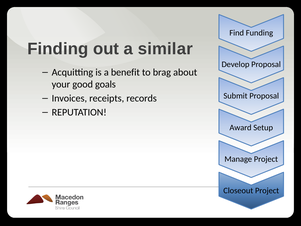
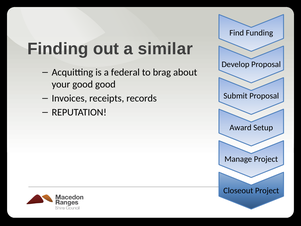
benefit: benefit -> federal (125, 72)
good goals: goals -> good (105, 84)
